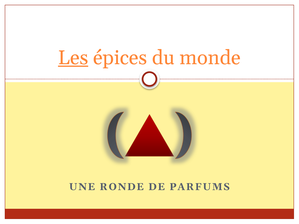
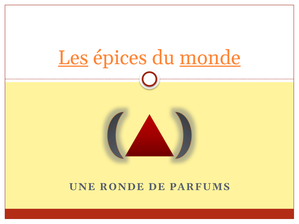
monde underline: none -> present (210, 58)
